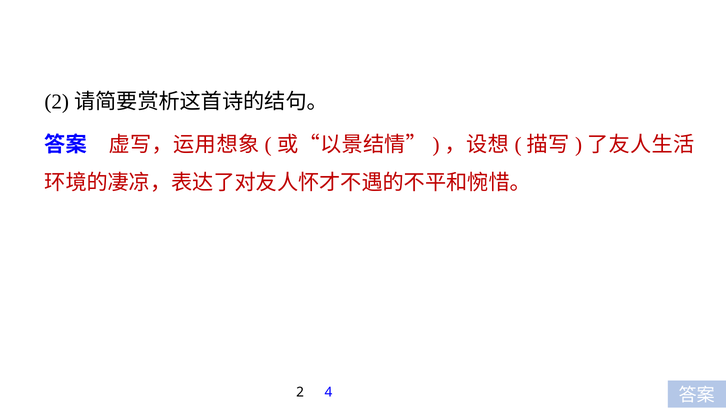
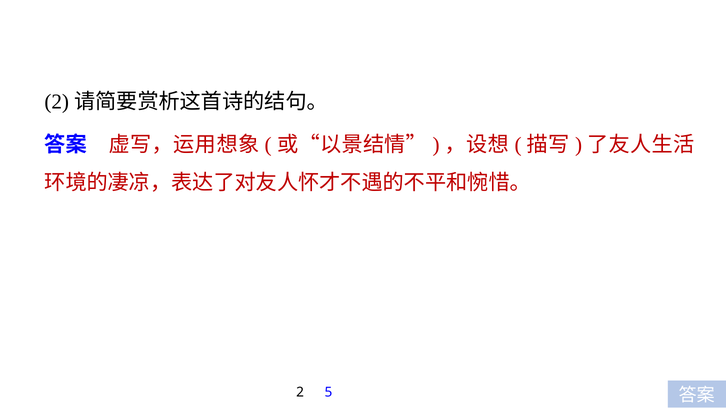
4: 4 -> 5 (329, 393)
